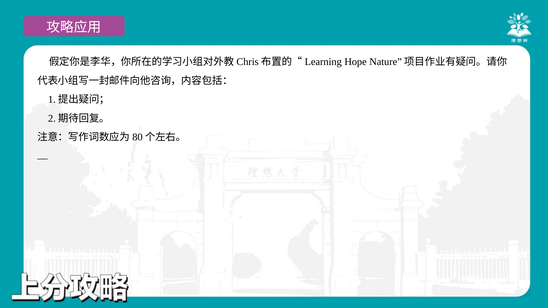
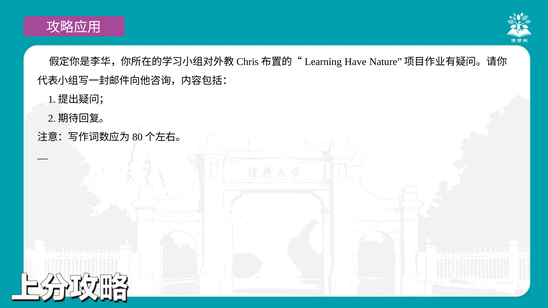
Hope: Hope -> Have (356, 62)
